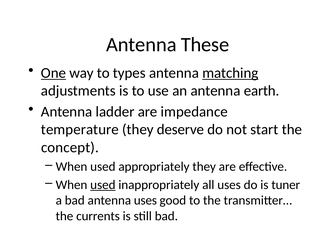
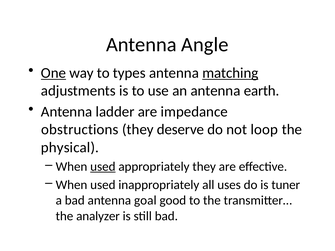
These: These -> Angle (205, 45)
temperature: temperature -> obstructions (80, 130)
start: start -> loop (264, 130)
concept: concept -> physical (70, 147)
used underline: none -> present (103, 167)
used underline: present -> none (103, 185)
antenna uses: uses -> goal (145, 201)
currents: currents -> analyzer (98, 216)
